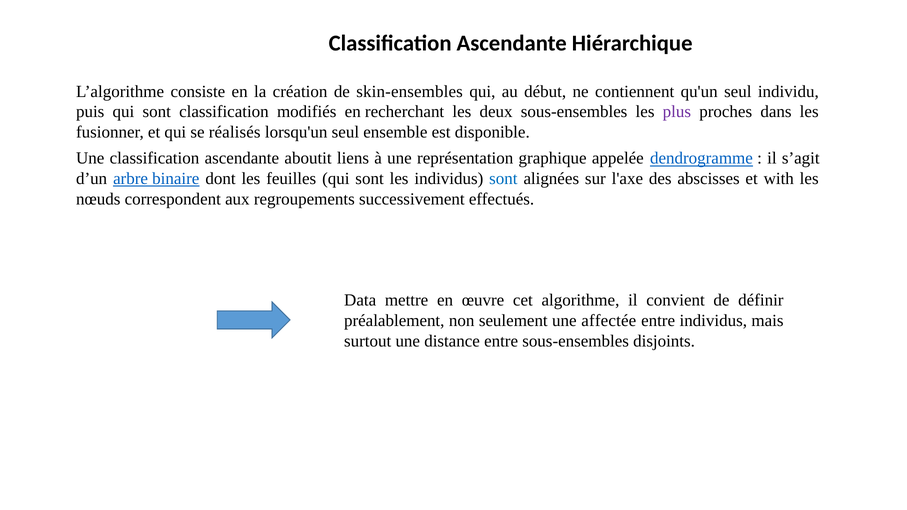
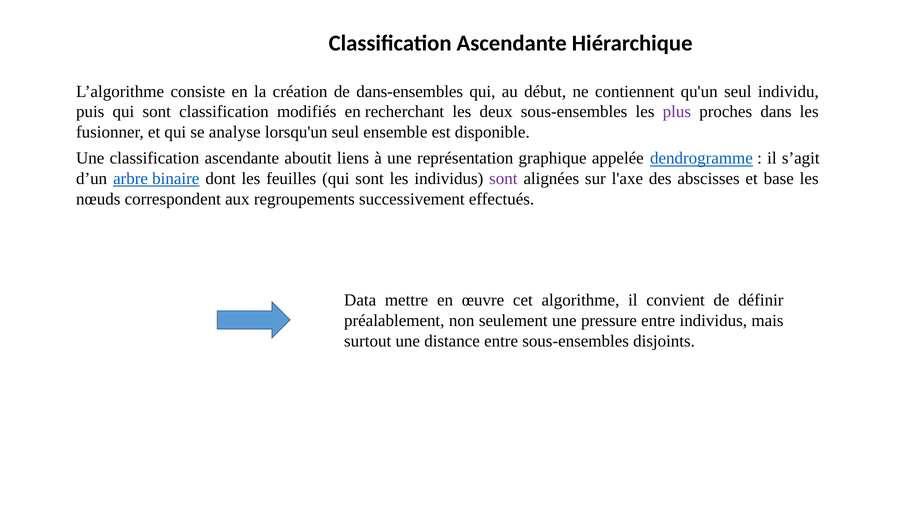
skin-ensembles: skin-ensembles -> dans-ensembles (410, 91)
réalisés: réalisés -> analyse (235, 132)
sont colour: blue -> purple (503, 179)
with: with -> base (779, 179)
affectée: affectée -> pressure (609, 321)
